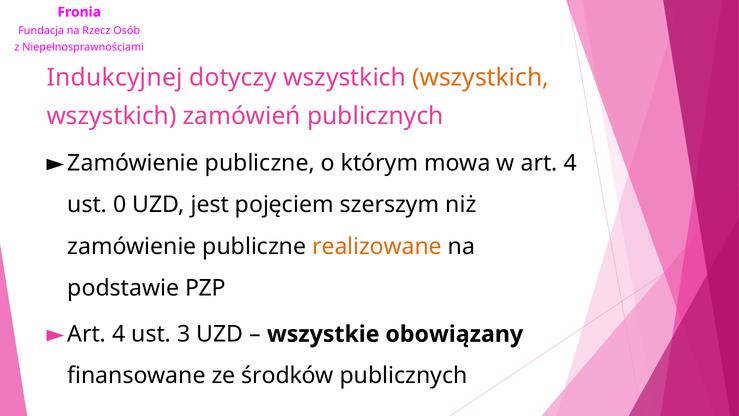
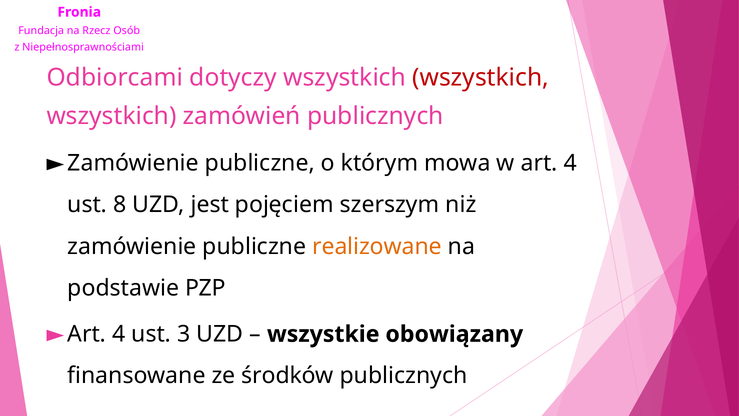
Indukcyjnej: Indukcyjnej -> Odbiorcami (115, 77)
wszystkich colour: orange -> red (481, 77)
0: 0 -> 8 (120, 205)
